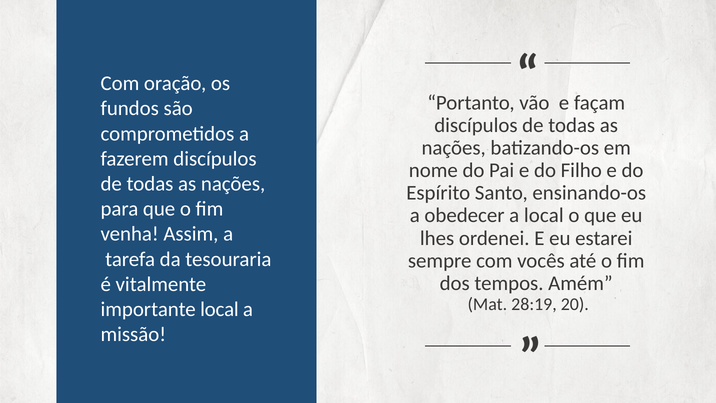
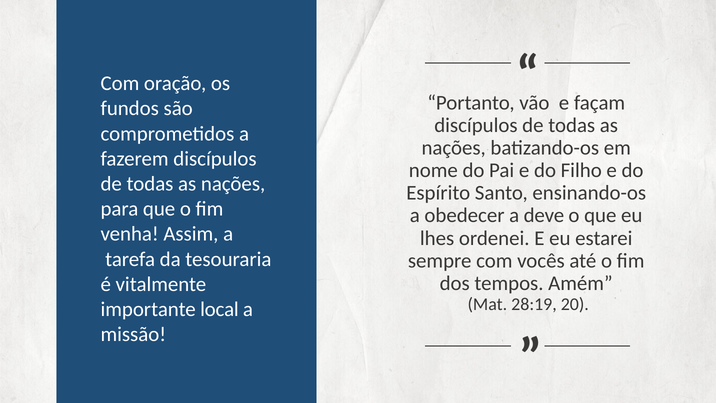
a local: local -> deve (544, 215)
